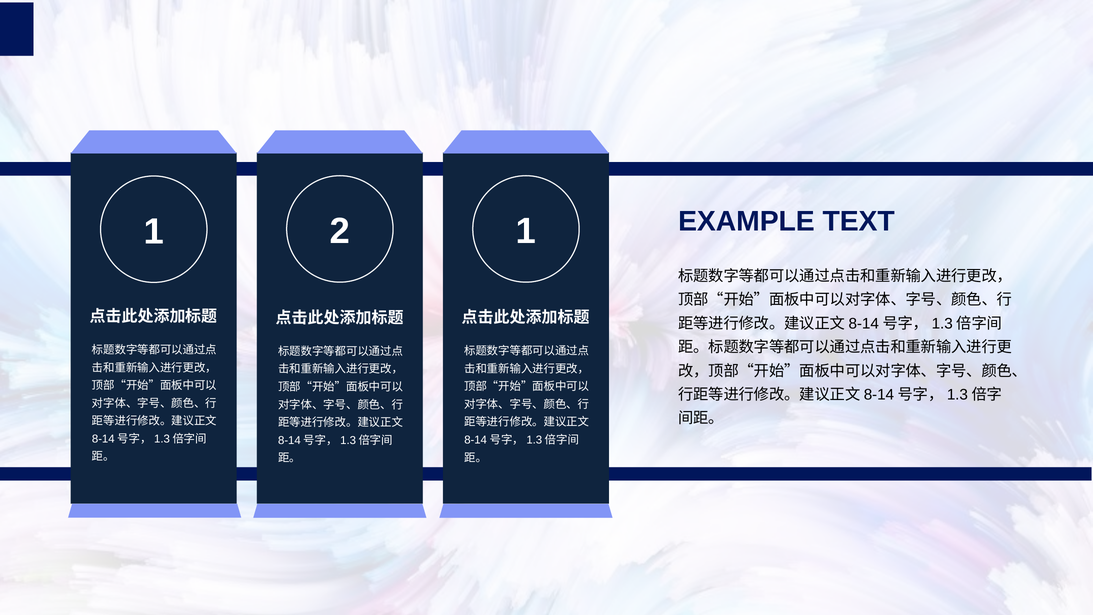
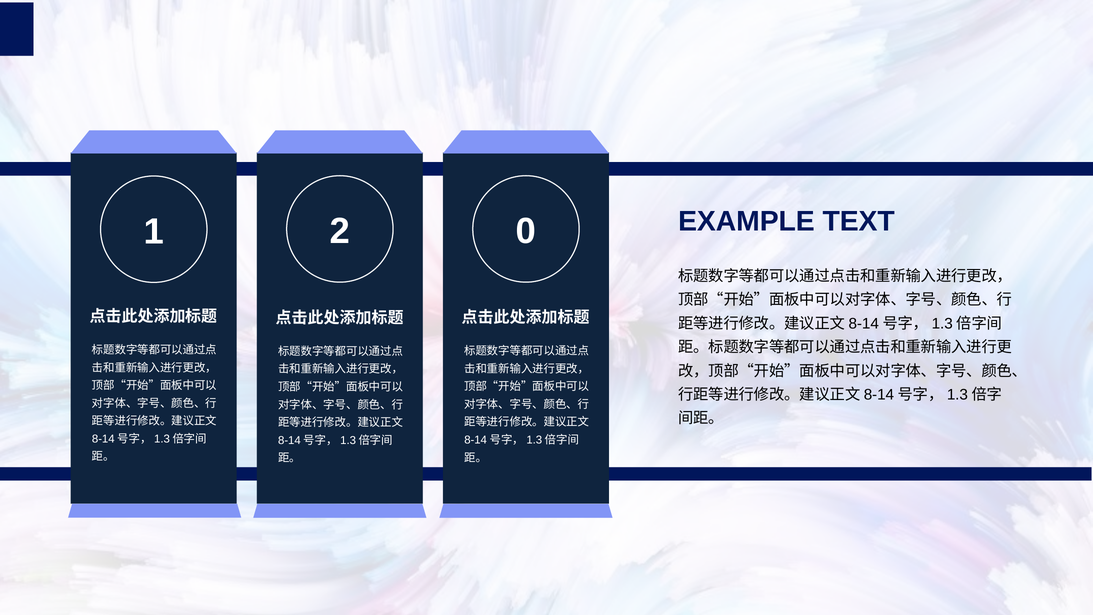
2 1: 1 -> 0 (526, 231)
